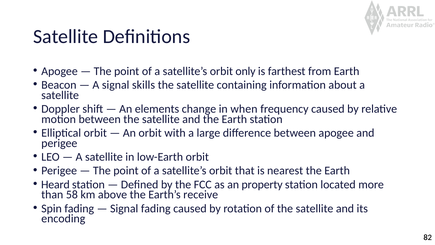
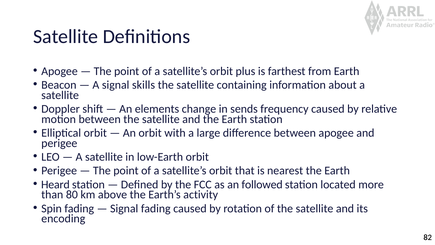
only: only -> plus (245, 71)
when: when -> sends (244, 109)
property: property -> followed (262, 184)
58: 58 -> 80 (72, 194)
receive: receive -> activity (201, 194)
